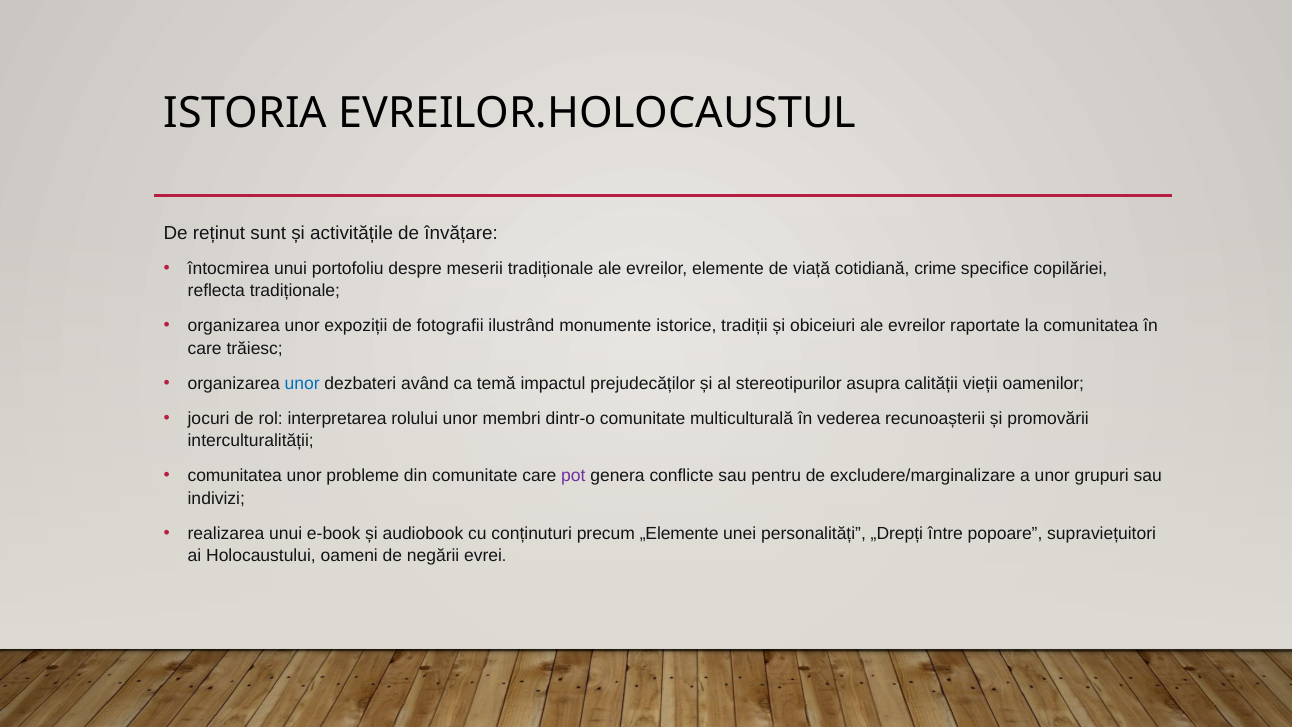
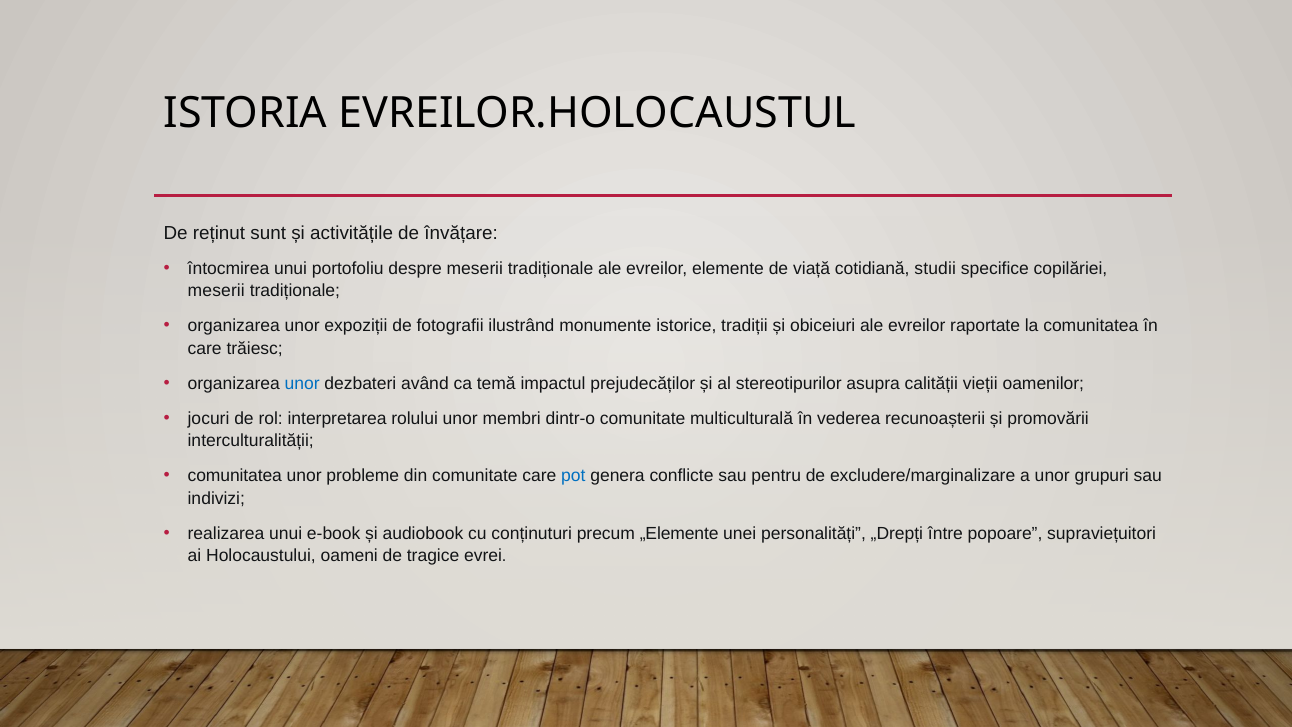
crime: crime -> studii (935, 268)
reflecta: reflecta -> meserii (216, 291)
pot colour: purple -> blue (573, 476)
negării: negării -> tragice (433, 556)
